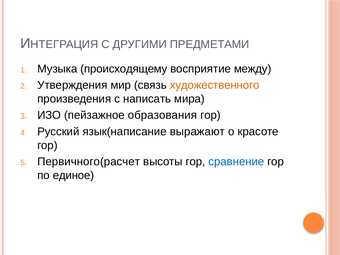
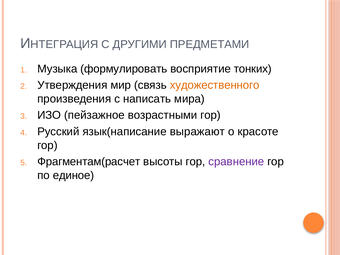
происходящему: происходящему -> формулировать (124, 69)
между: между -> тонких (253, 69)
образования: образования -> возрастными (163, 115)
Первичного(расчет: Первичного(расчет -> Фрагментам(расчет (89, 162)
сравнение colour: blue -> purple (236, 162)
